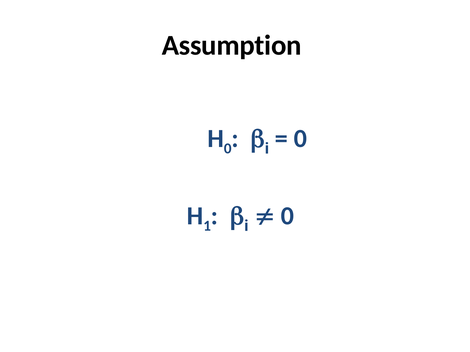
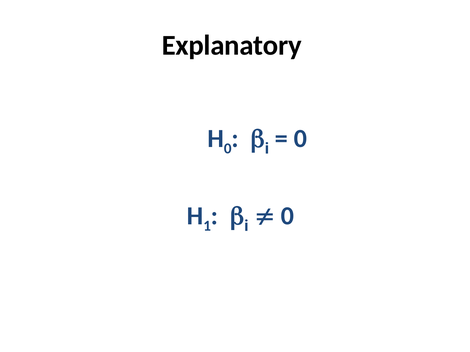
Assumption: Assumption -> Explanatory (232, 45)
